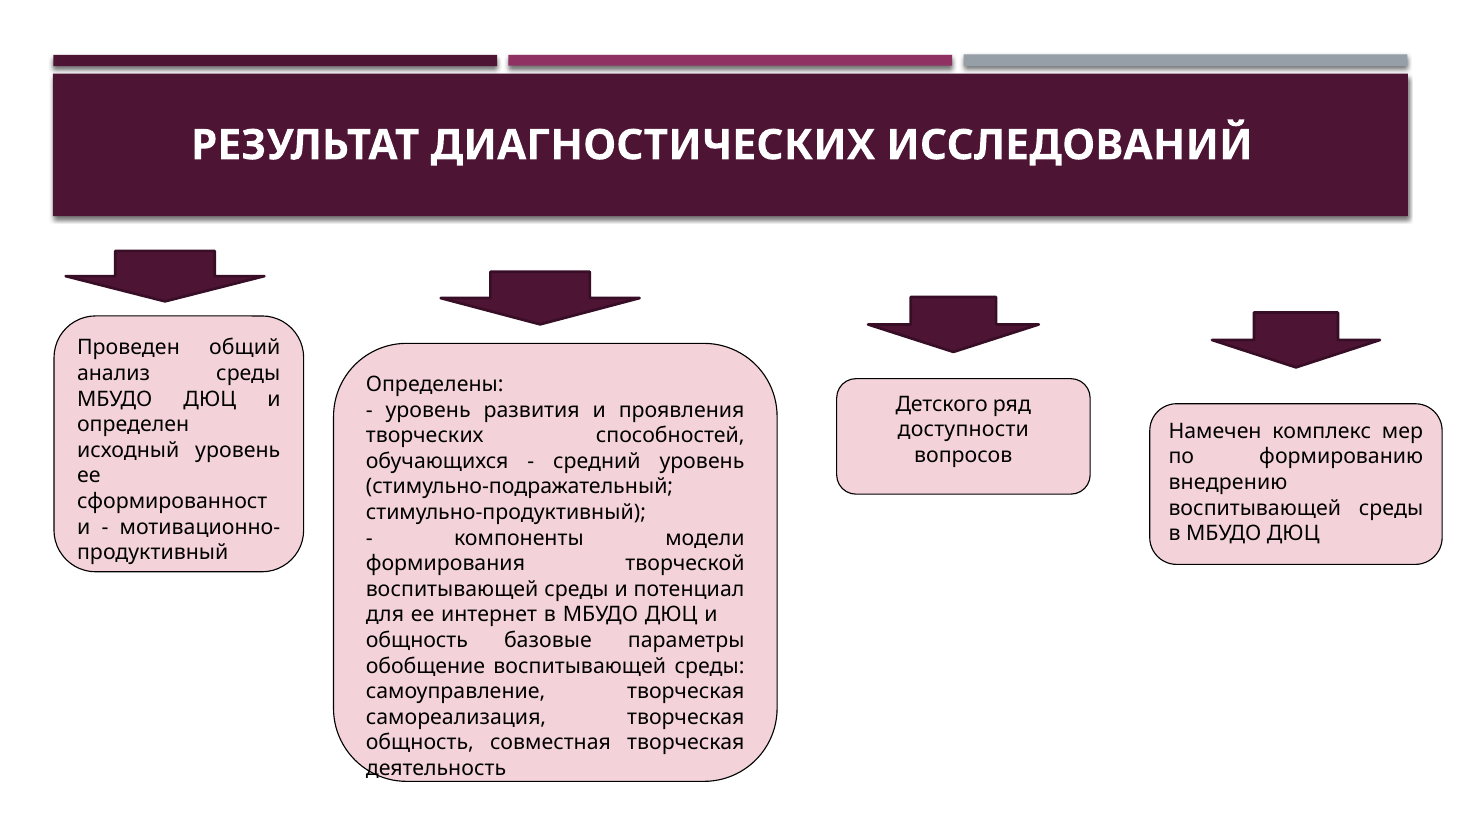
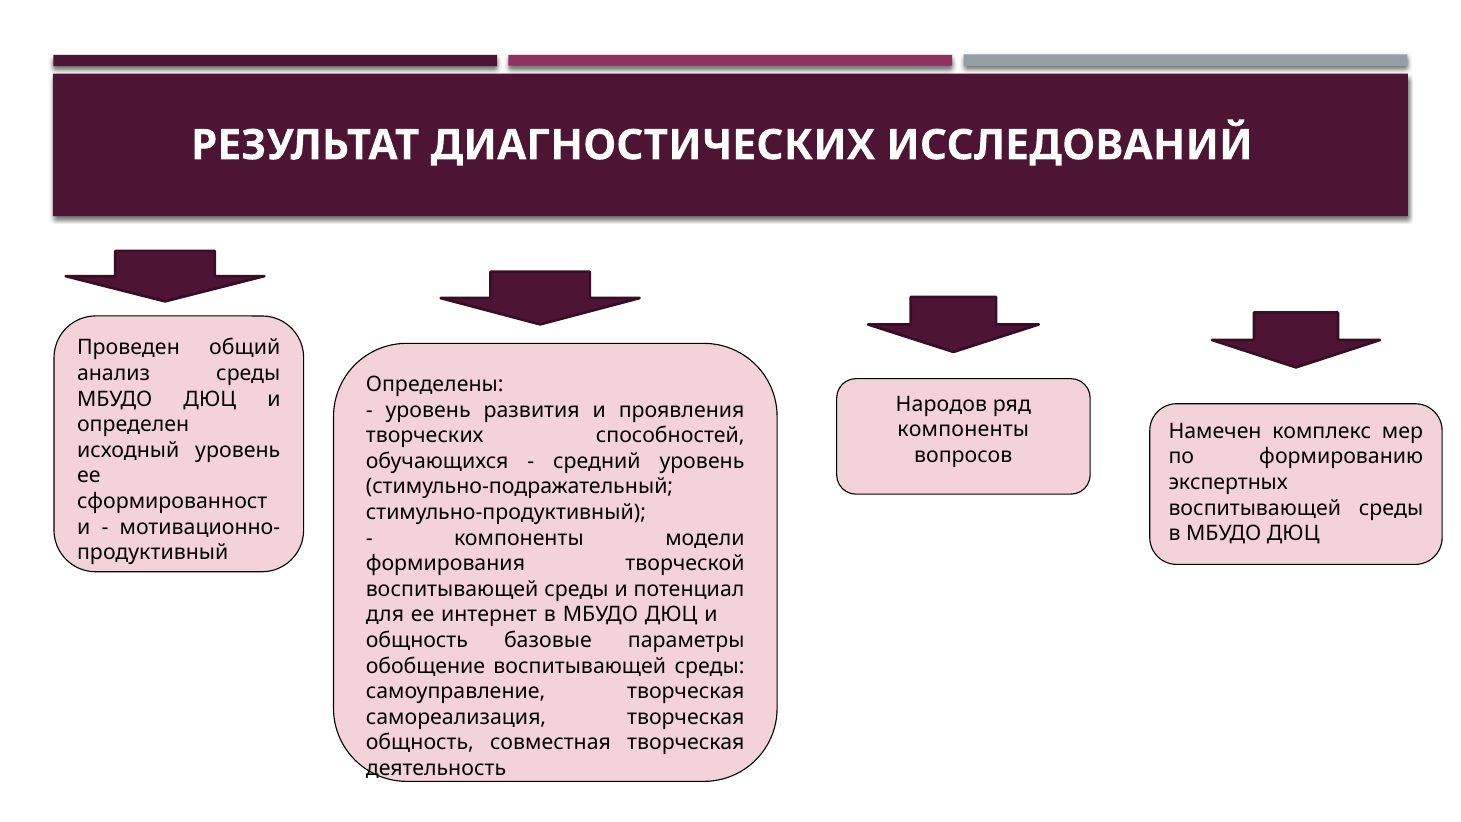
Детского: Детского -> Народов (941, 404)
доступности: доступности -> компоненты (963, 429)
внедрению: внедрению -> экспертных (1228, 482)
